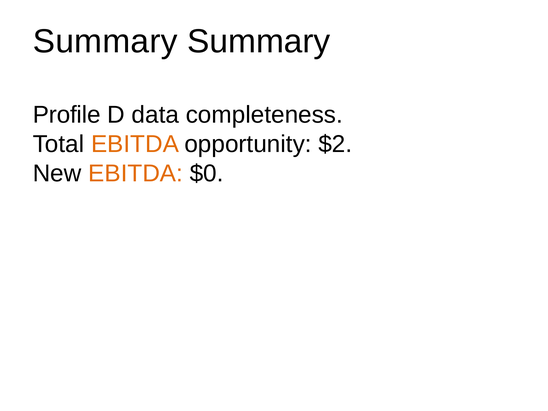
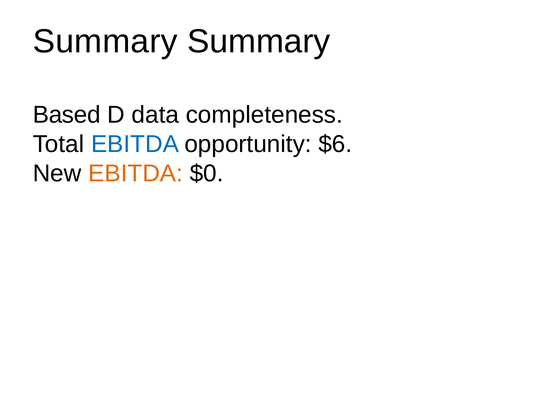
Profile: Profile -> Based (67, 115)
EBITDA colour: orange -> blue (135, 144)
$2: $2 -> $6 (335, 144)
